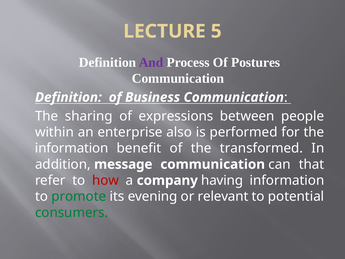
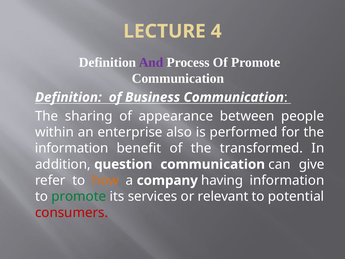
5: 5 -> 4 (216, 31)
Of Postures: Postures -> Promote (256, 62)
expressions: expressions -> appearance (176, 116)
message: message -> question (123, 164)
that: that -> give (312, 164)
how colour: red -> orange (106, 180)
evening: evening -> services (153, 196)
consumers colour: green -> red (72, 212)
